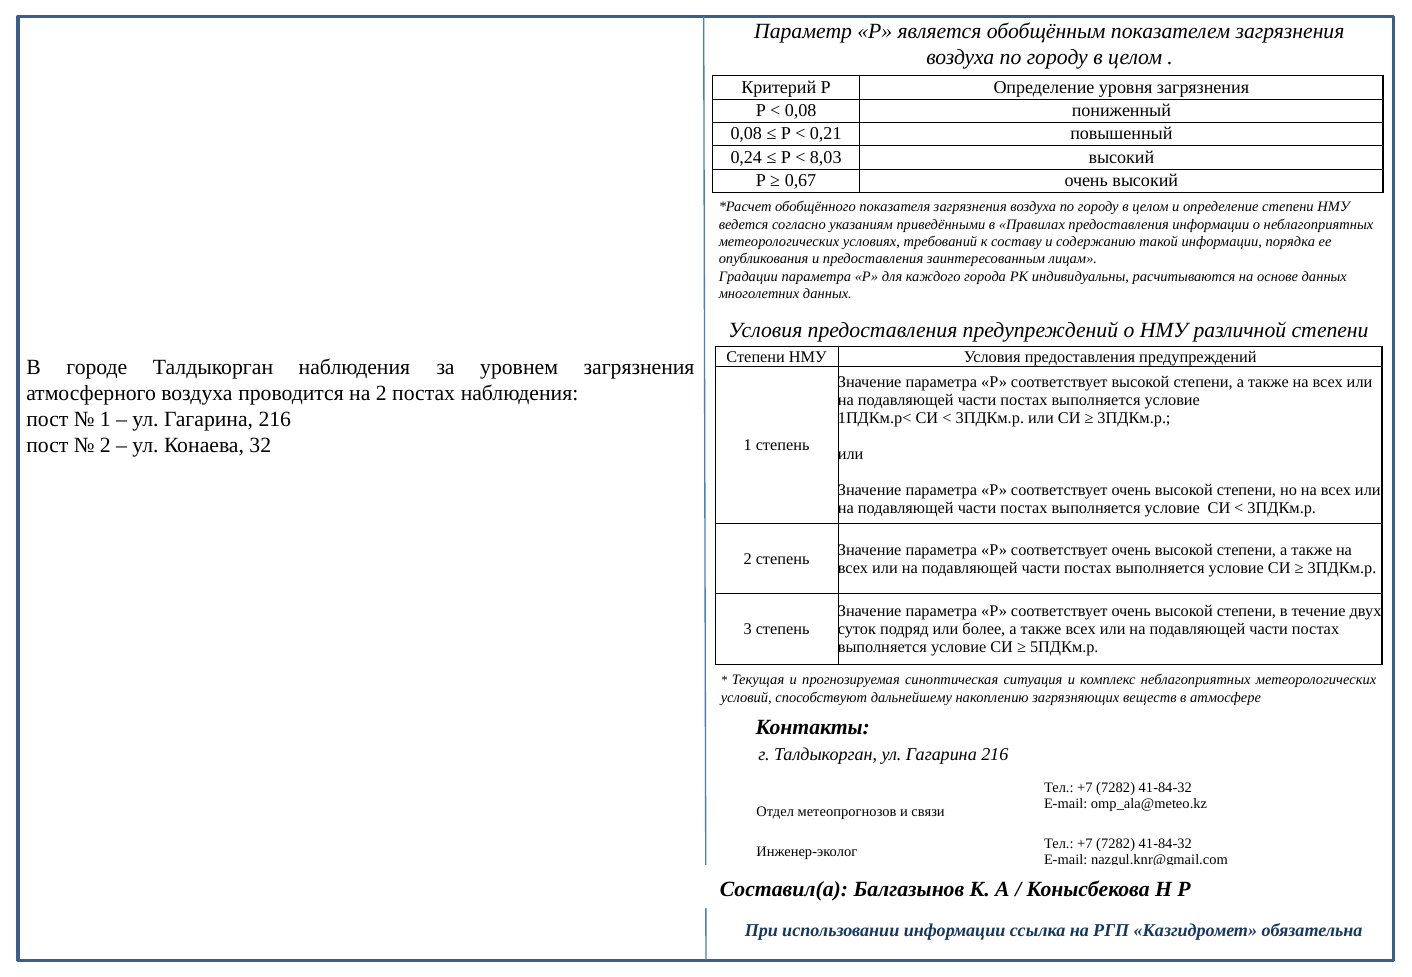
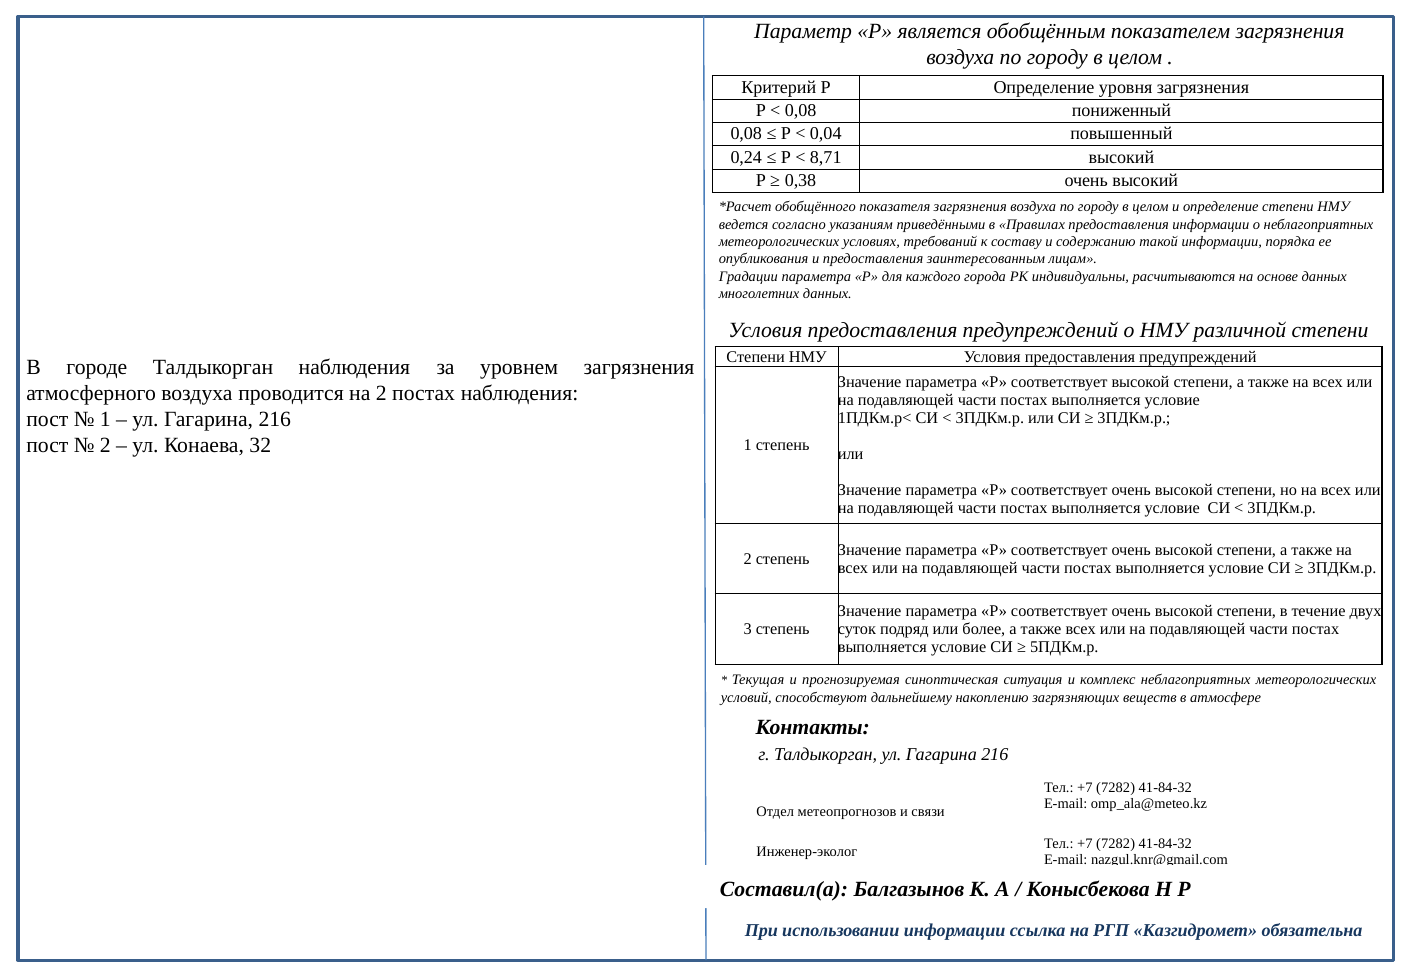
0,21: 0,21 -> 0,04 (826, 134)
8,03: 8,03 -> 8,71 (826, 157)
0,67: 0,67 -> 0,38 (801, 181)
